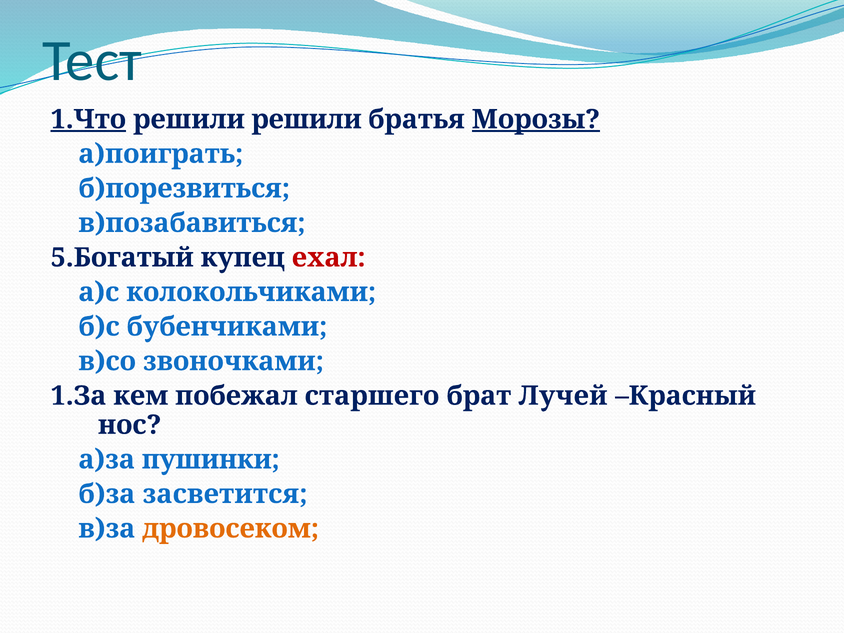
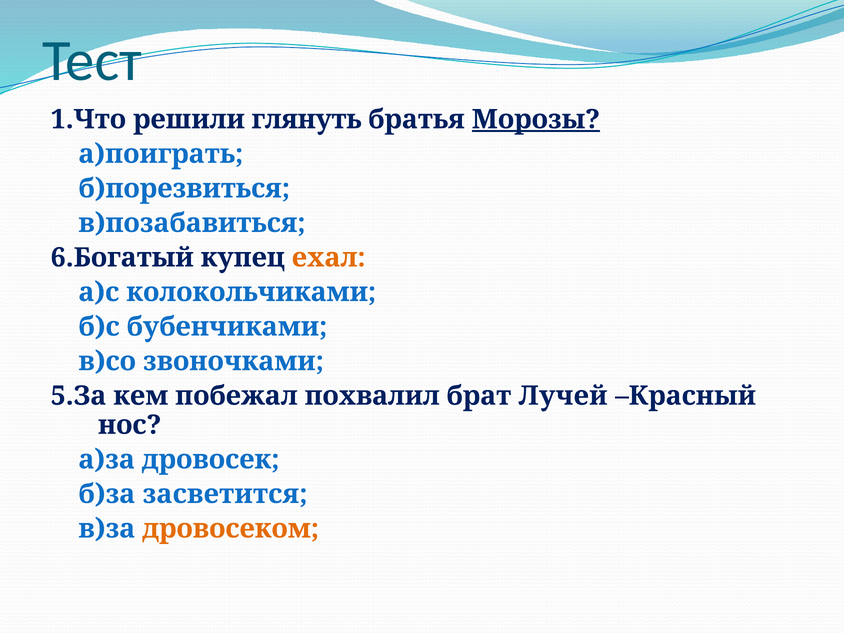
1.Что underline: present -> none (88, 119)
решили решили: решили -> глянуть (307, 119)
5.Богатый: 5.Богатый -> 6.Богатый (122, 258)
ехал colour: red -> orange (329, 258)
1.За: 1.За -> 5.За (78, 396)
старшего: старшего -> похвалил (372, 396)
пушинки: пушинки -> дровосек (211, 459)
